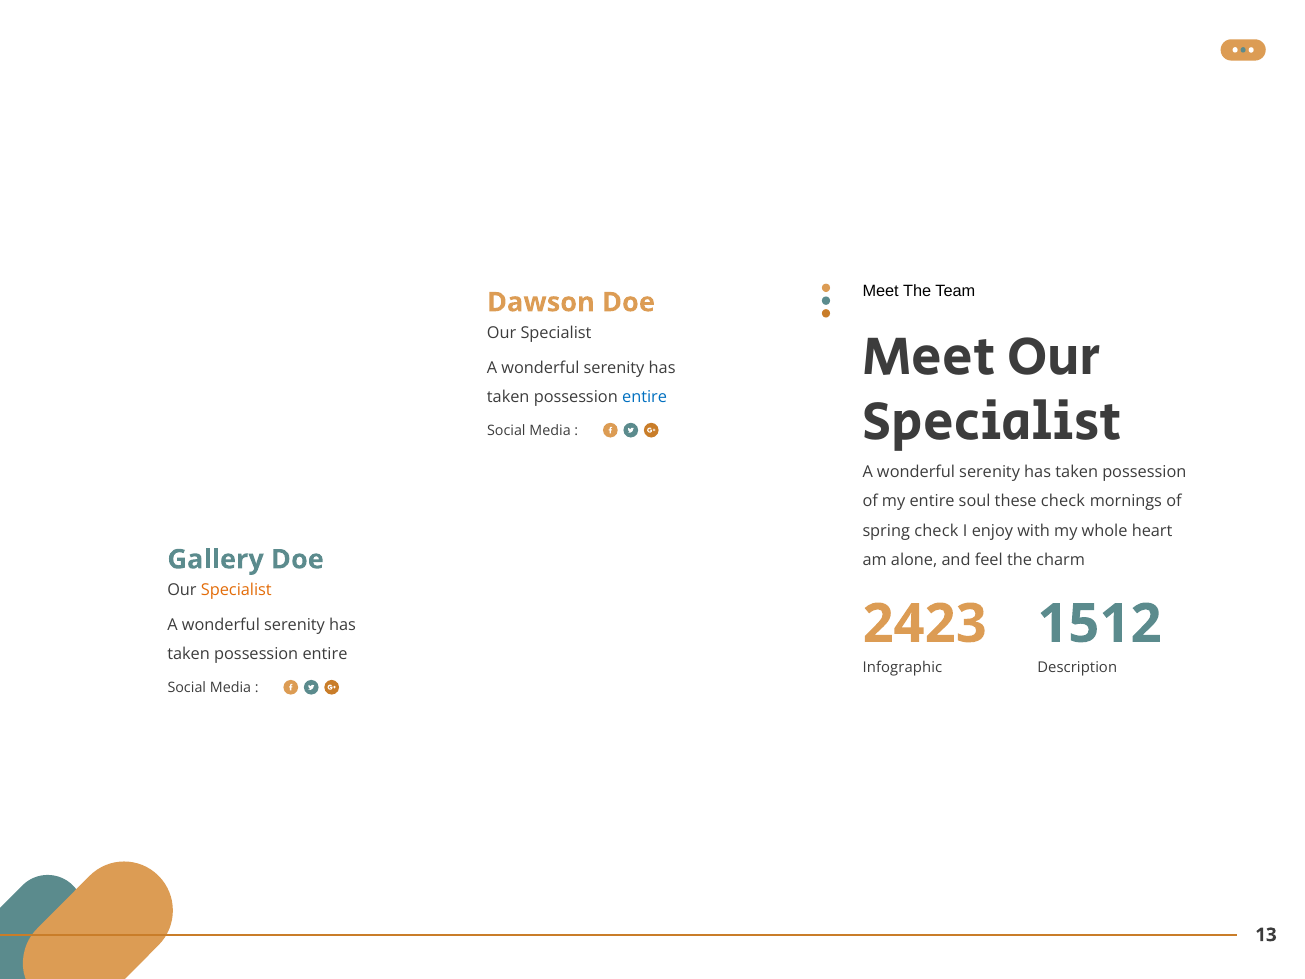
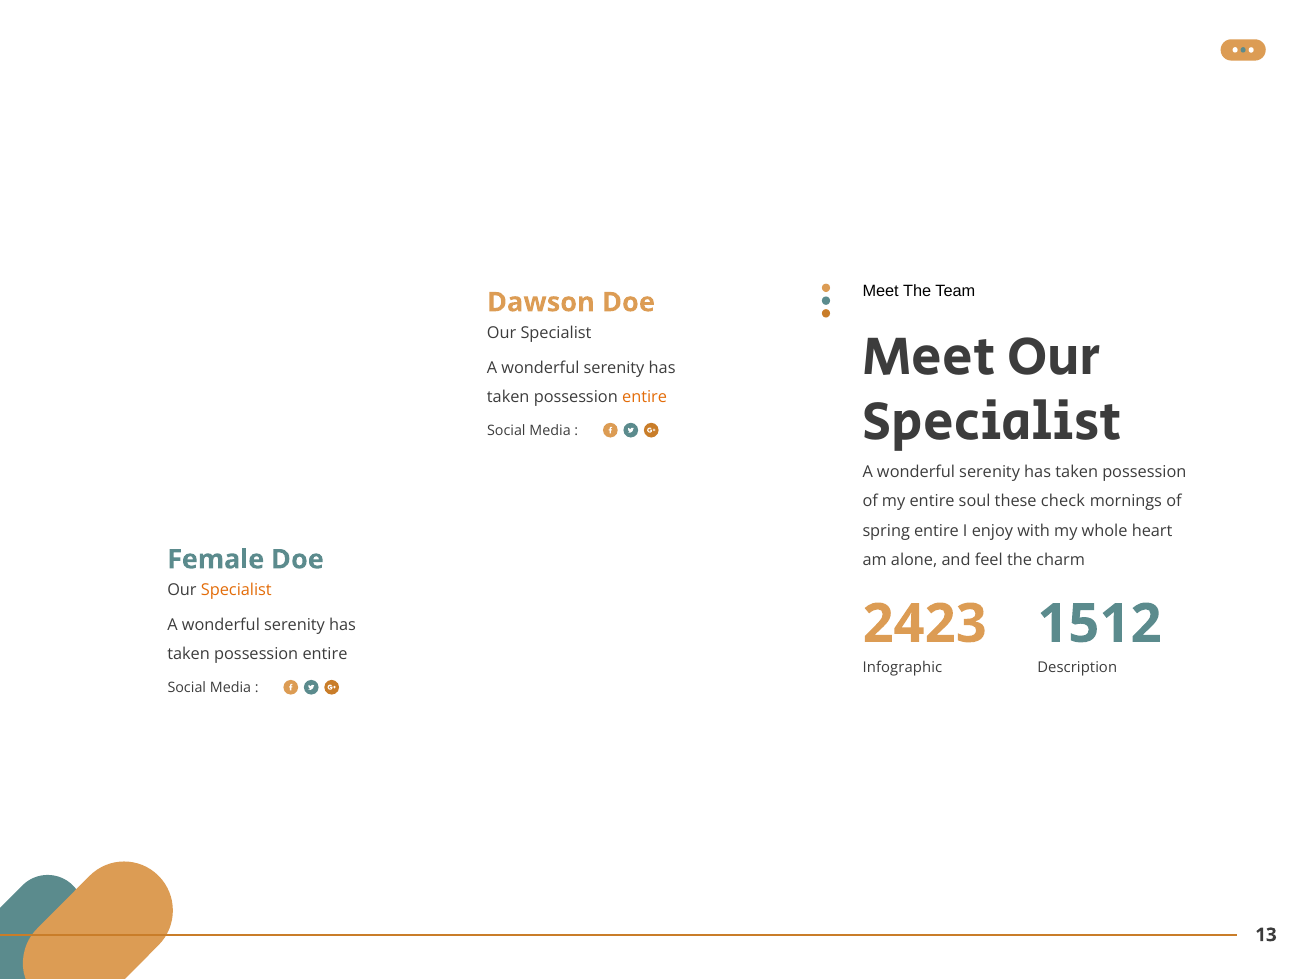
entire colour: blue -> orange (645, 397)
spring check: check -> entire (936, 531)
Gallery: Gallery -> Female (216, 559)
